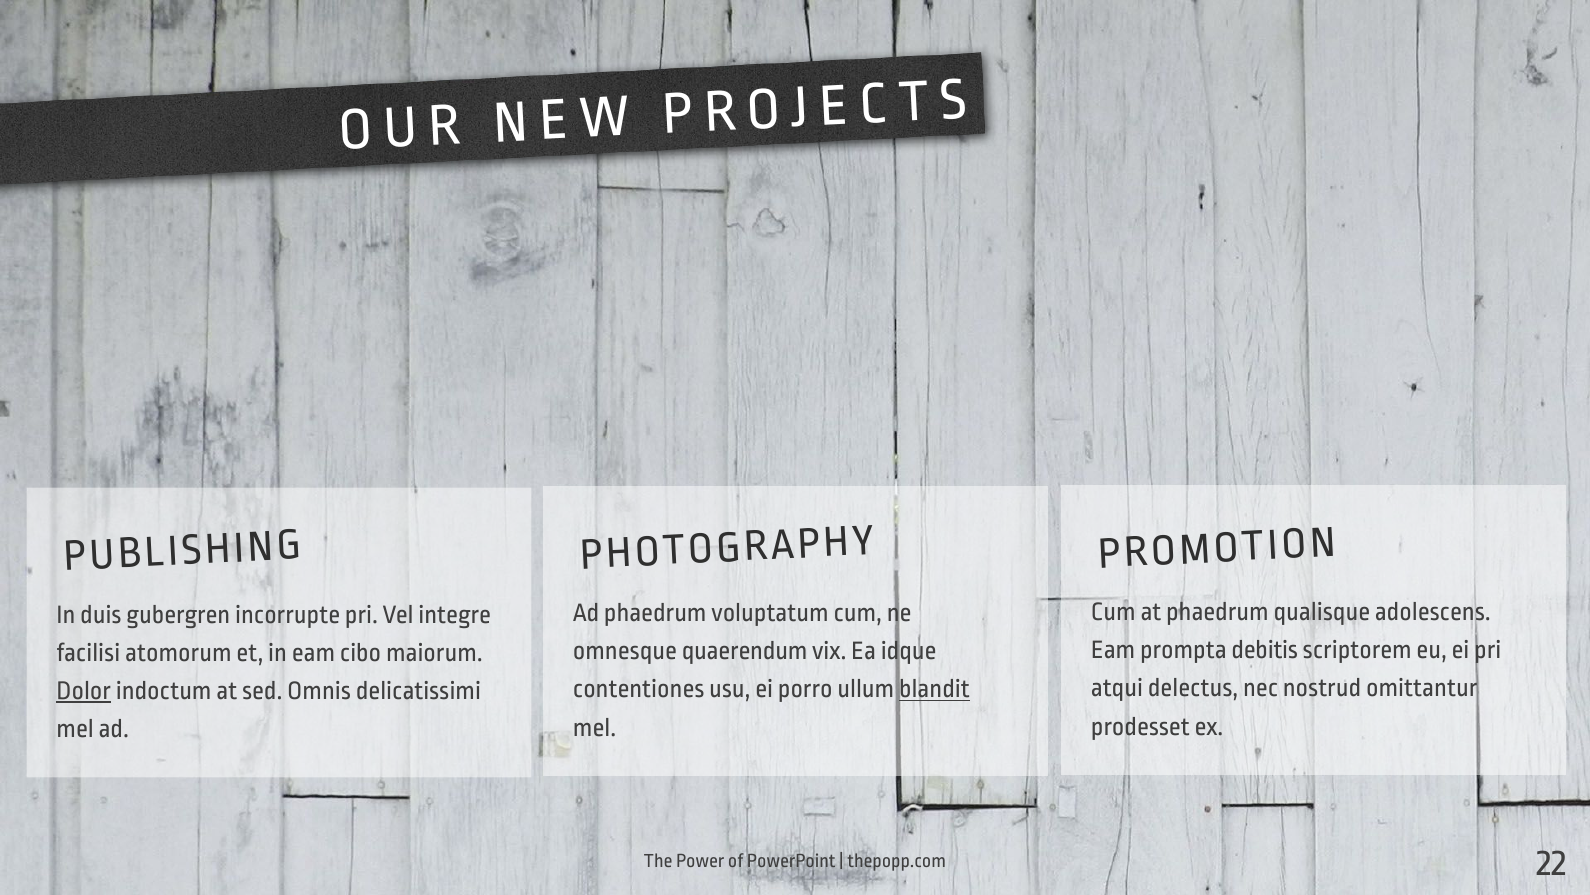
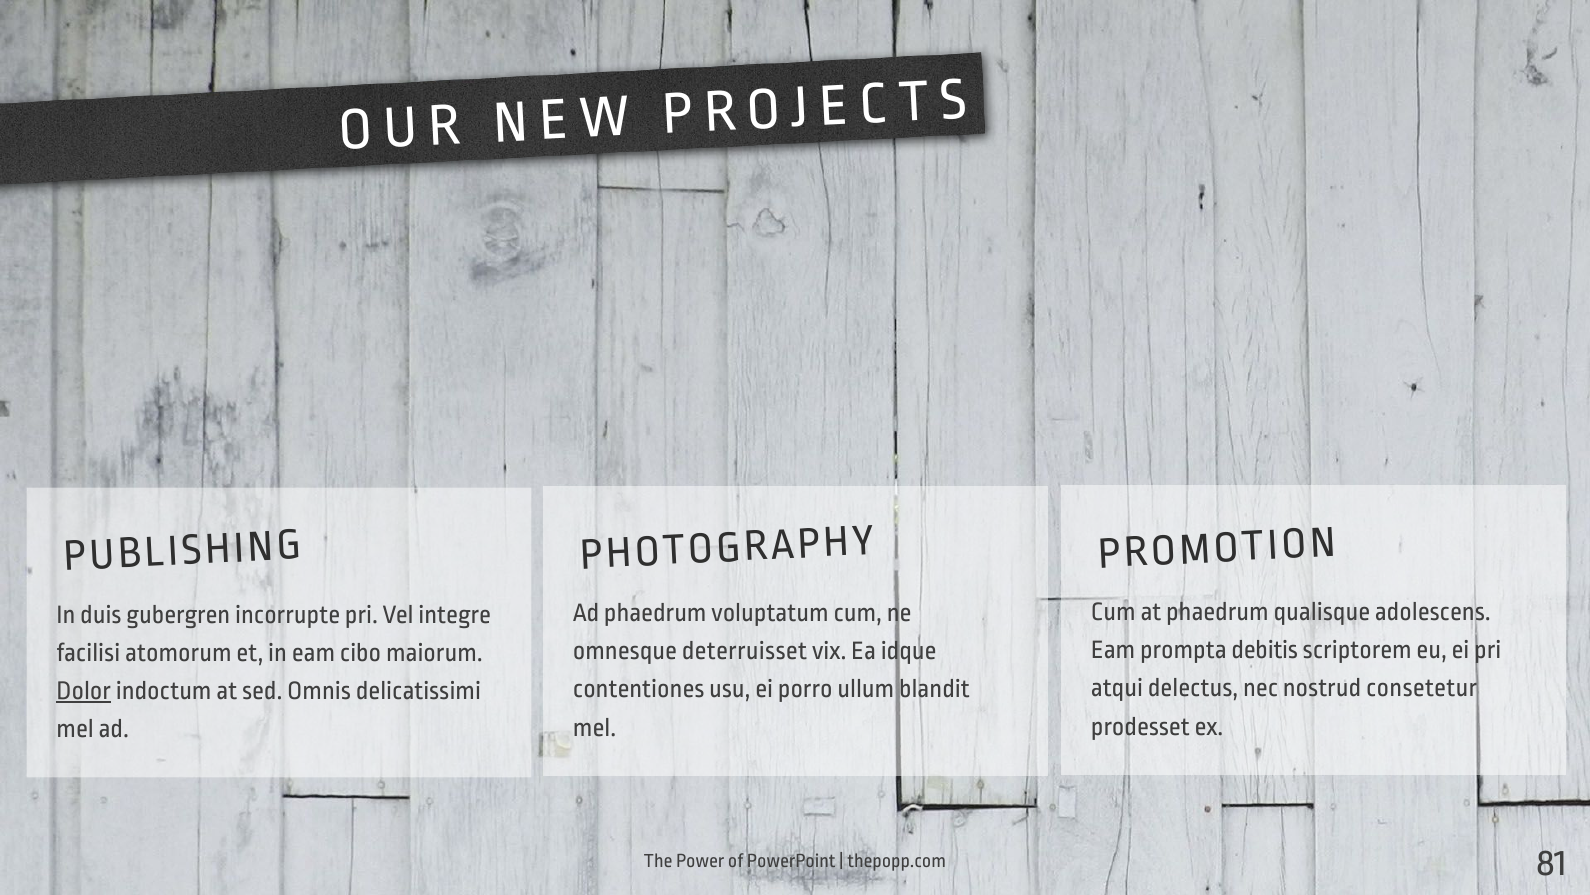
quaerendum: quaerendum -> deterruisset (744, 651)
omittantur: omittantur -> consetetur (1422, 688)
blandit underline: present -> none (934, 689)
22: 22 -> 81 (1552, 862)
